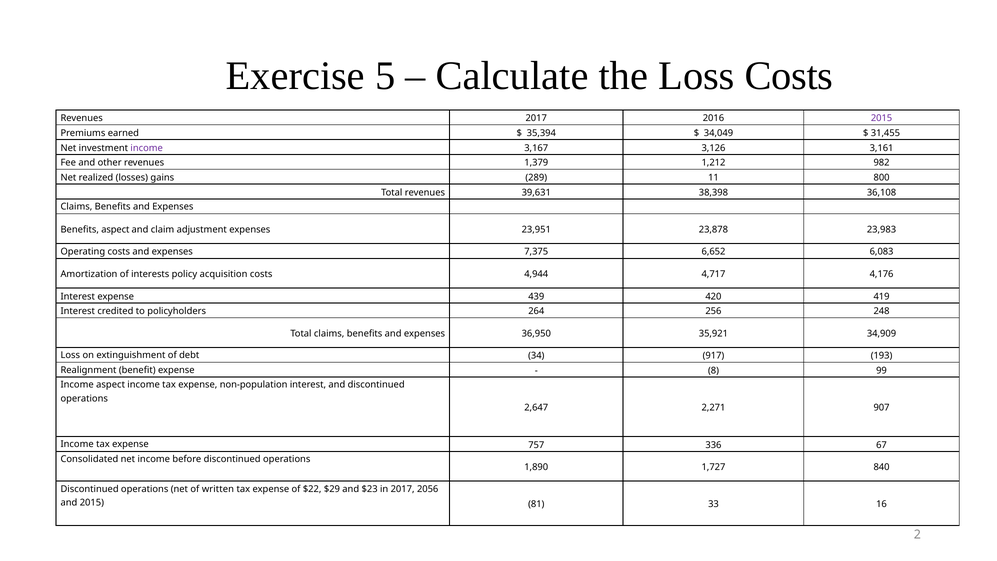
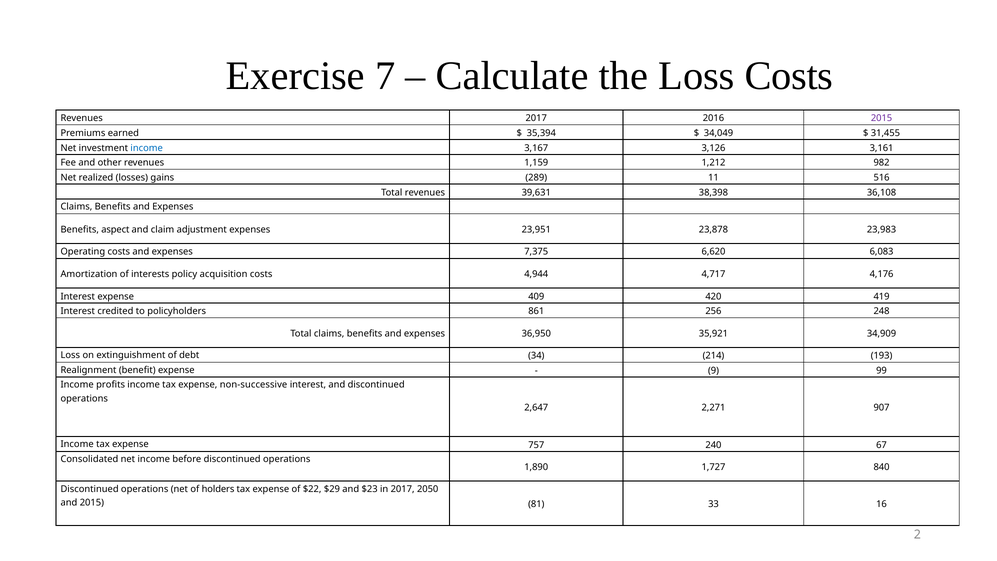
5: 5 -> 7 (385, 76)
income colour: purple -> blue (147, 148)
1,379: 1,379 -> 1,159 (536, 163)
800: 800 -> 516 (882, 178)
6,652: 6,652 -> 6,620 (713, 252)
439: 439 -> 409 (536, 296)
264: 264 -> 861 (536, 311)
917: 917 -> 214 (713, 356)
8: 8 -> 9 (713, 371)
Income aspect: aspect -> profits (111, 385)
non-population: non-population -> non-successive (254, 385)
336: 336 -> 240 (713, 445)
written: written -> holders (218, 489)
2056: 2056 -> 2050 (428, 489)
